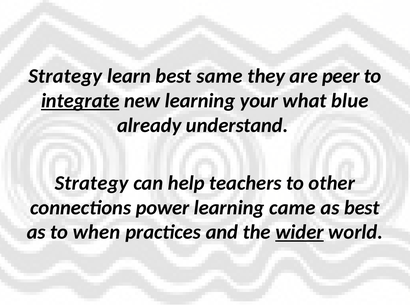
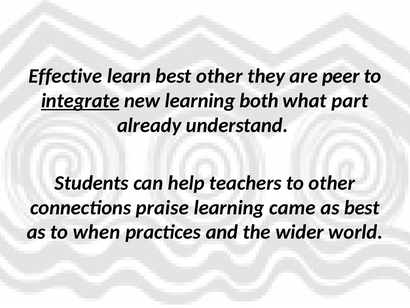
Strategy: Strategy -> Effective (65, 76)
best same: same -> other (219, 76)
your: your -> both (259, 101)
blue: blue -> part (350, 101)
Strategy: Strategy -> Students (92, 183)
power: power -> praise (162, 207)
wider underline: present -> none (300, 232)
